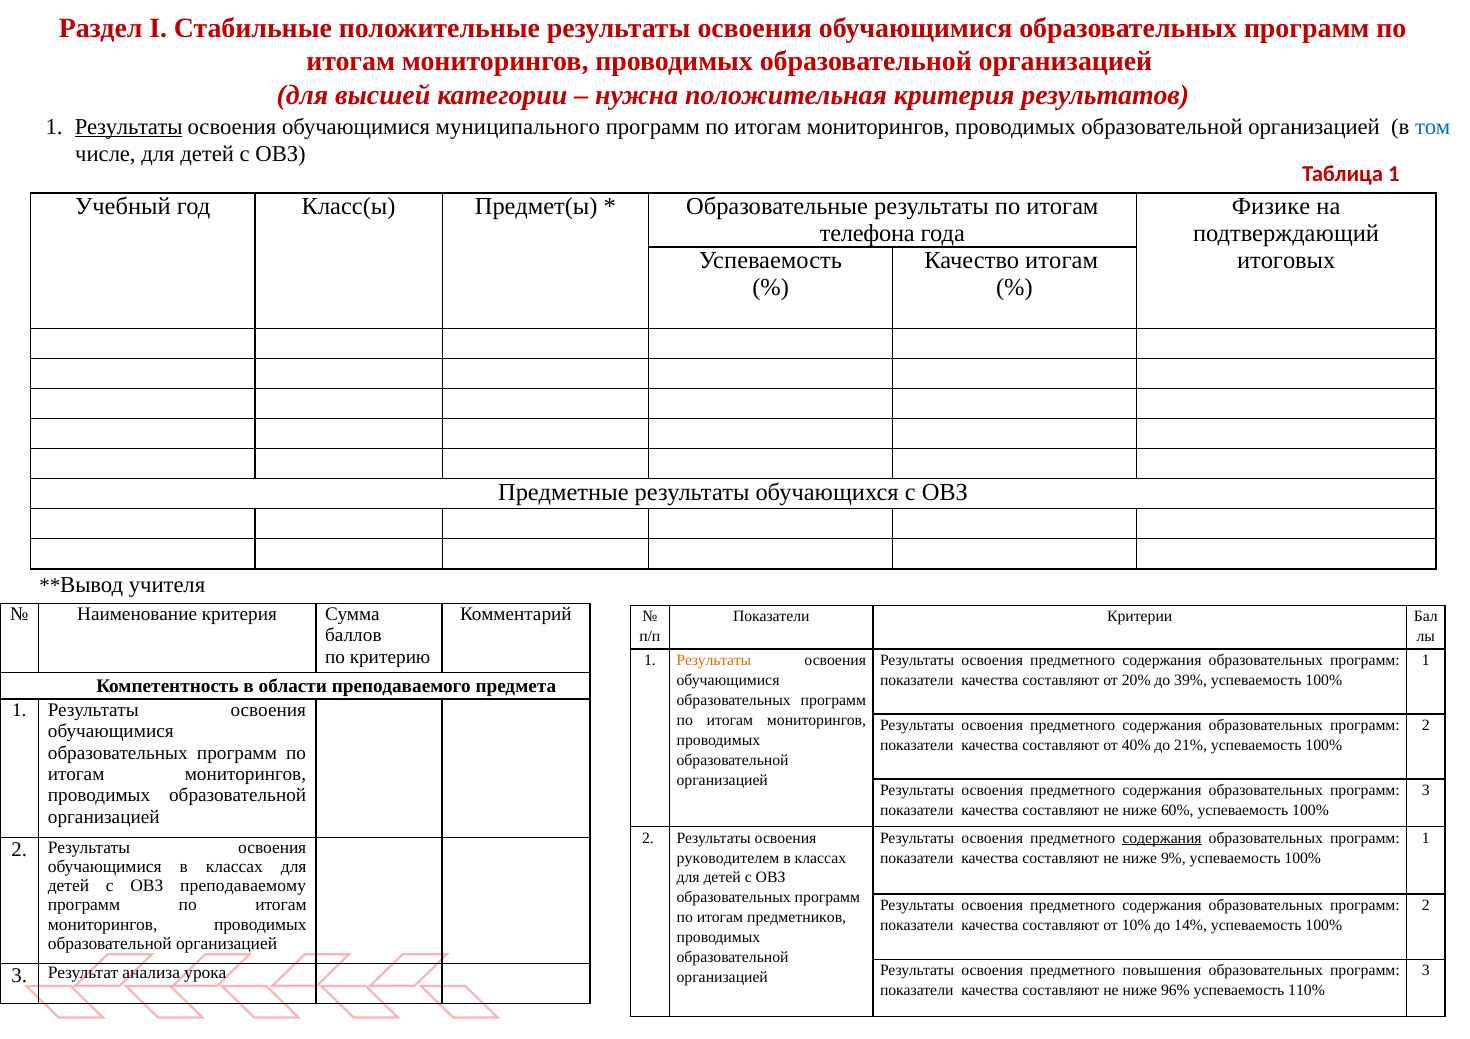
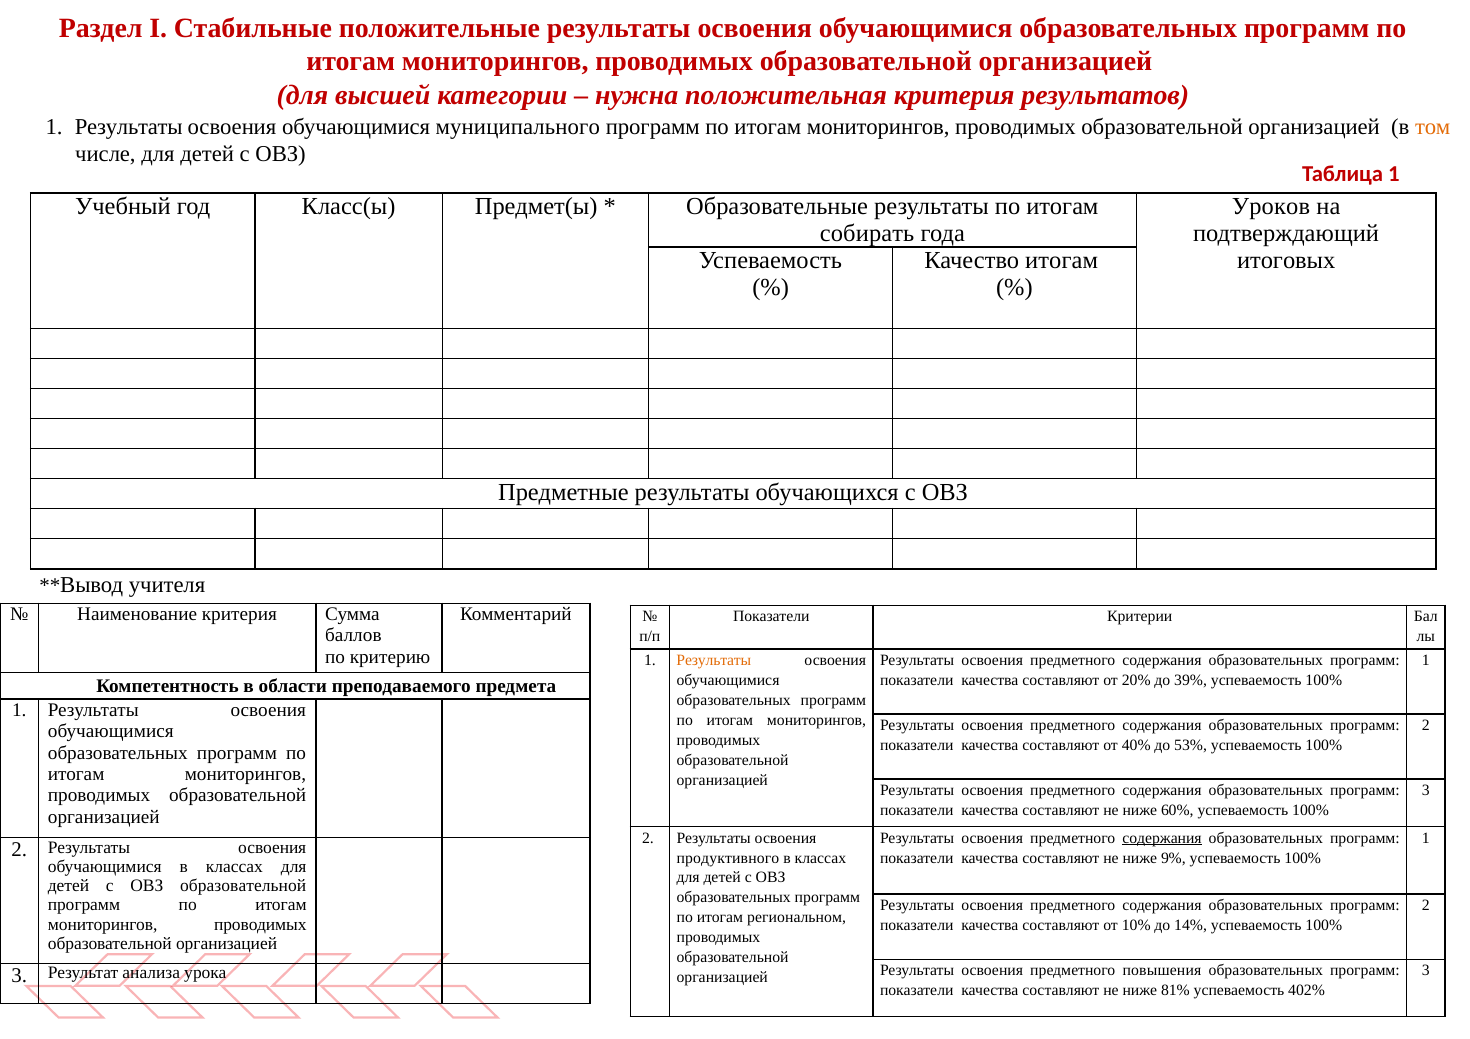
Результаты underline: present -> none (129, 127)
том colour: blue -> orange (1433, 127)
Физике: Физике -> Уроков (1271, 207)
телефона: телефона -> собирать (867, 234)
21%: 21% -> 53% (1191, 746)
руководителем: руководителем -> продуктивного (728, 858)
ОВЗ преподаваемому: преподаваемому -> образовательной (243, 886)
предметников: предметников -> региональном (797, 918)
96%: 96% -> 81% (1175, 991)
110%: 110% -> 402% (1307, 991)
